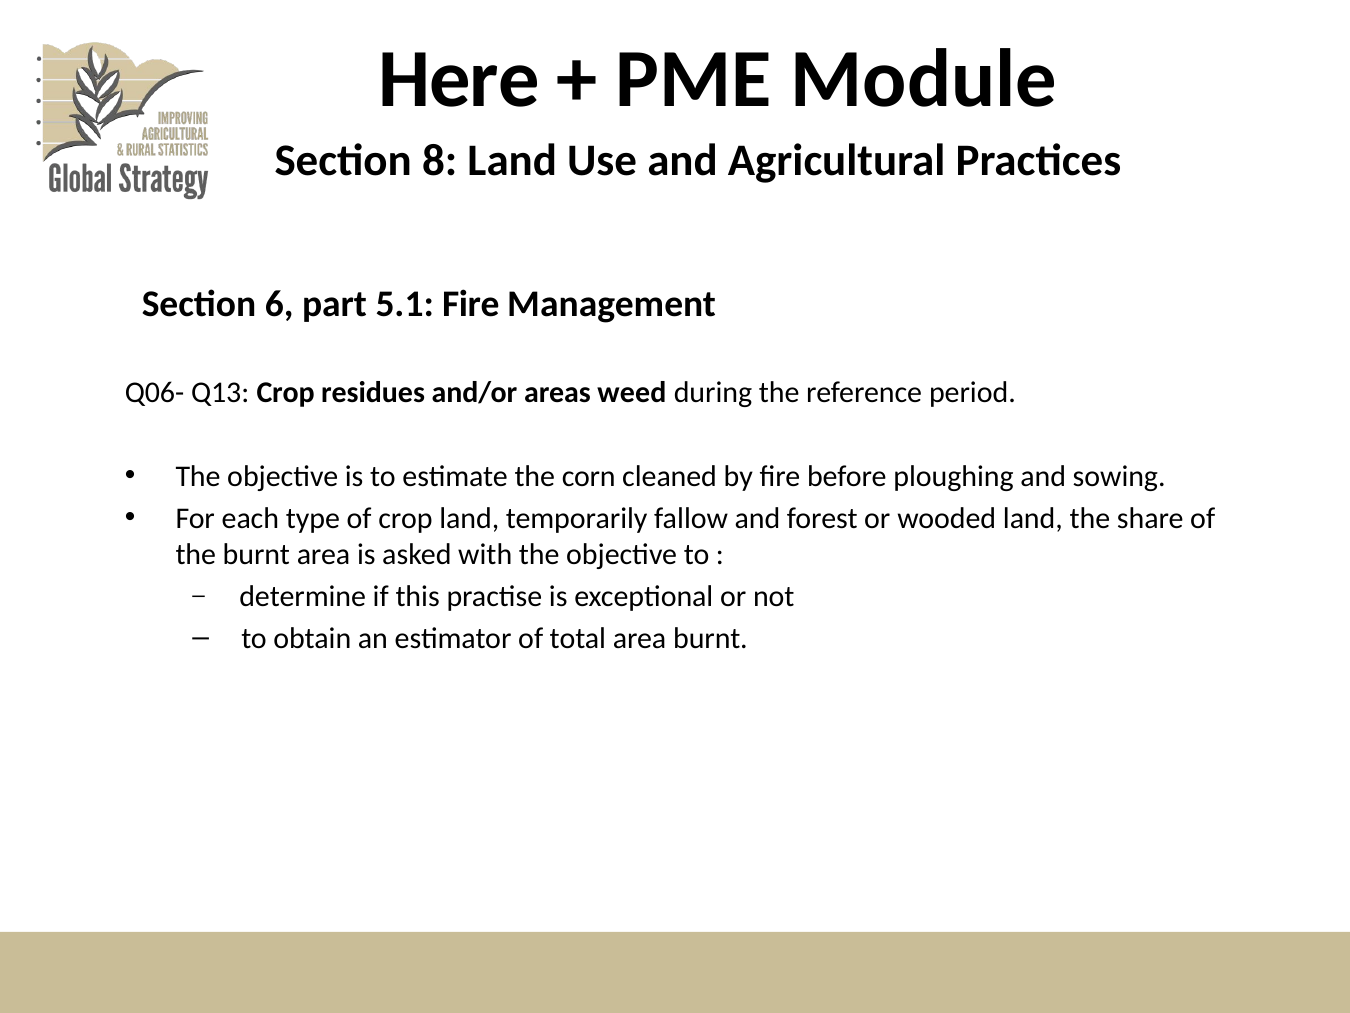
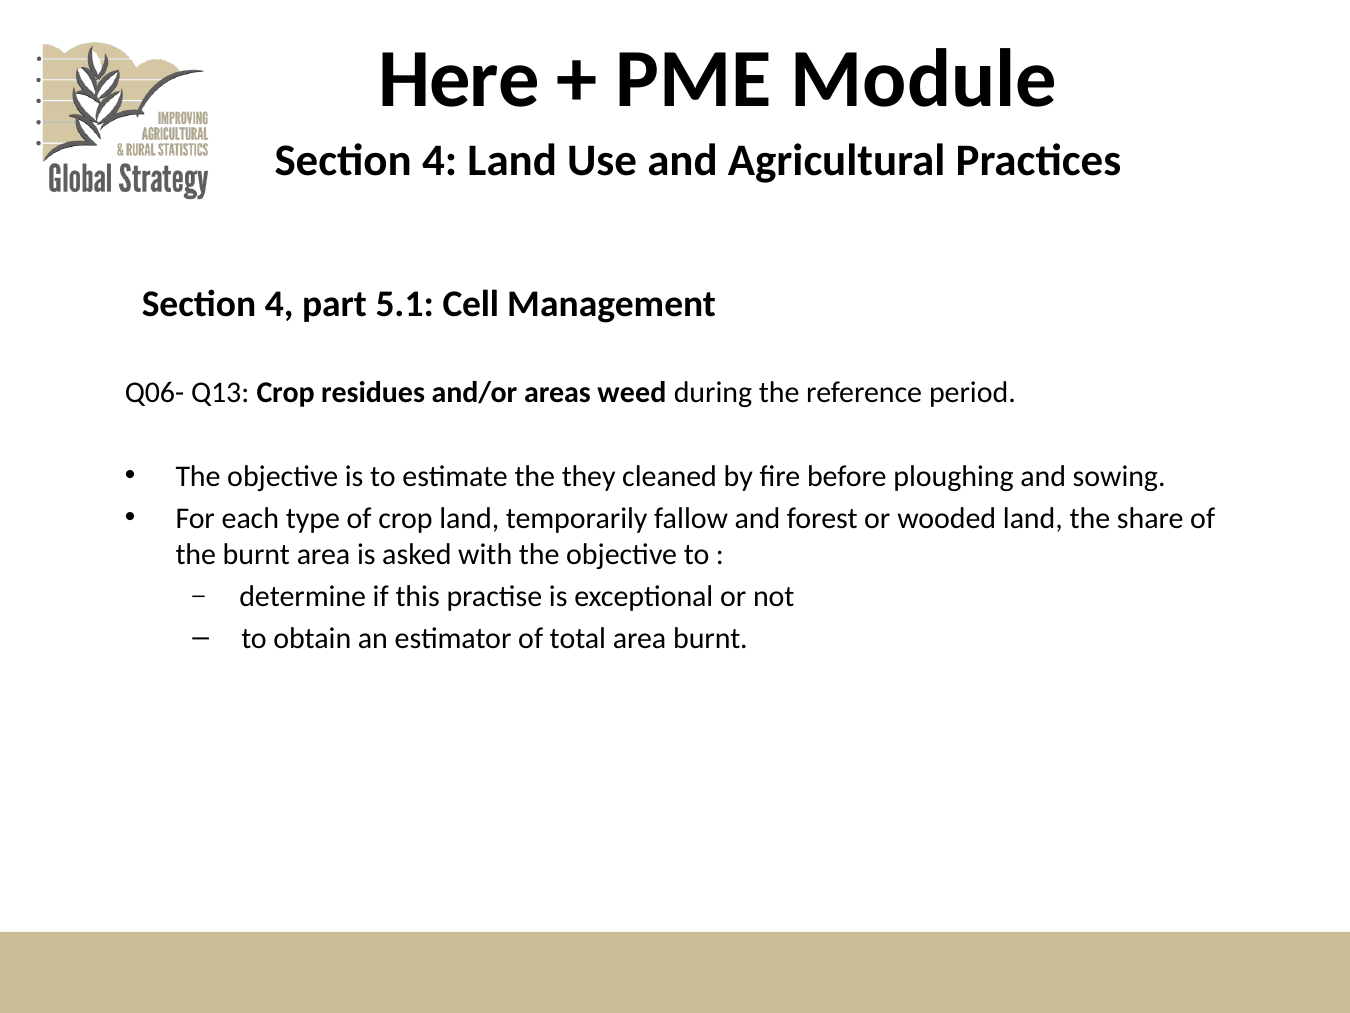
8: 8 -> 4 (440, 160)
6: 6 -> 4 (279, 304)
5.1 Fire: Fire -> Cell (471, 304)
corn: corn -> they (589, 476)
